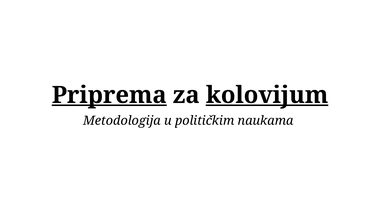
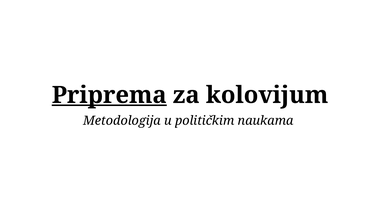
kolovijum underline: present -> none (267, 95)
